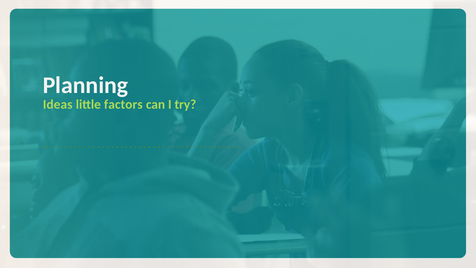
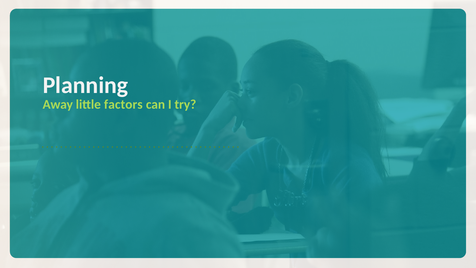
Ideas: Ideas -> Away (58, 104)
